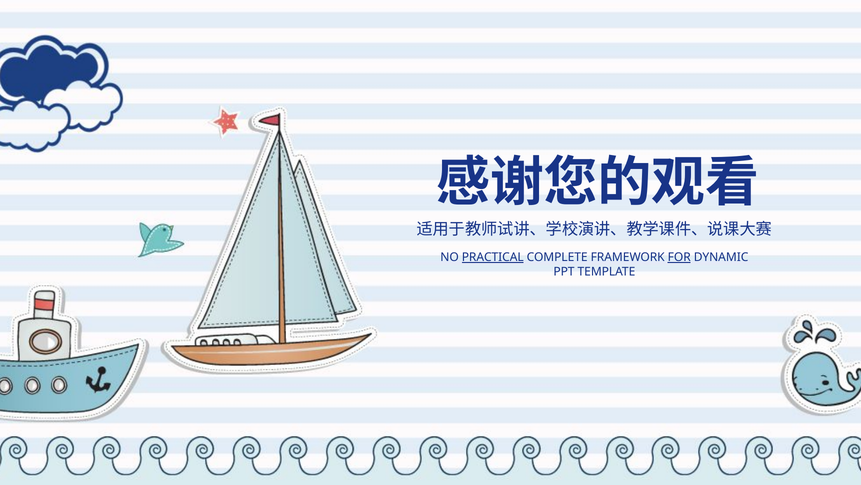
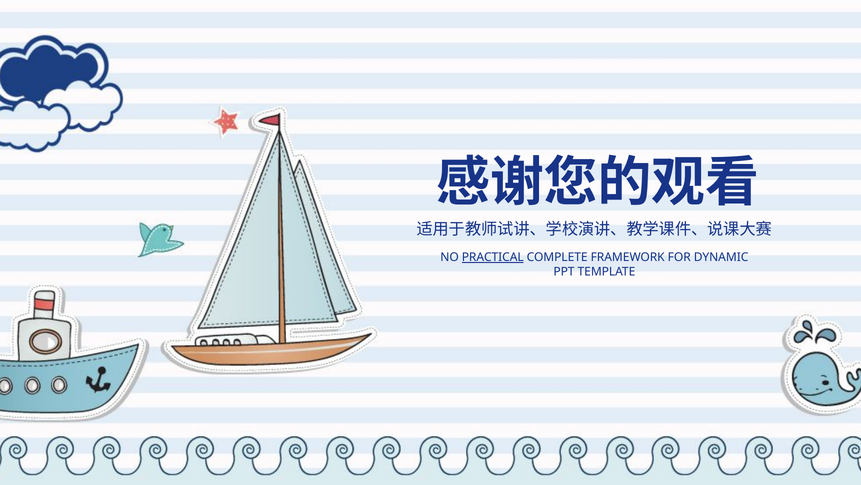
FOR underline: present -> none (679, 257)
